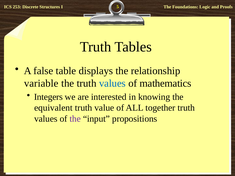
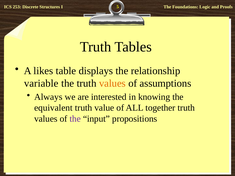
false: false -> likes (43, 71)
values colour: blue -> orange (112, 83)
mathematics: mathematics -> assumptions (165, 83)
Integers: Integers -> Always (48, 97)
